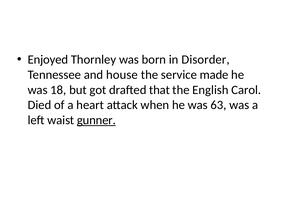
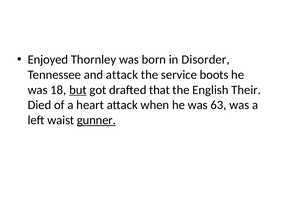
and house: house -> attack (122, 75)
made: made -> boots (214, 75)
but underline: none -> present (78, 90)
Carol: Carol -> Their (246, 90)
